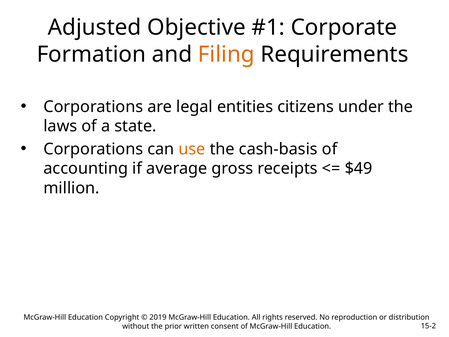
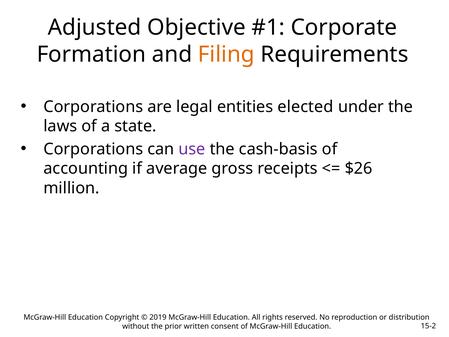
citizens: citizens -> elected (306, 107)
use colour: orange -> purple (192, 149)
$49: $49 -> $26 (359, 168)
